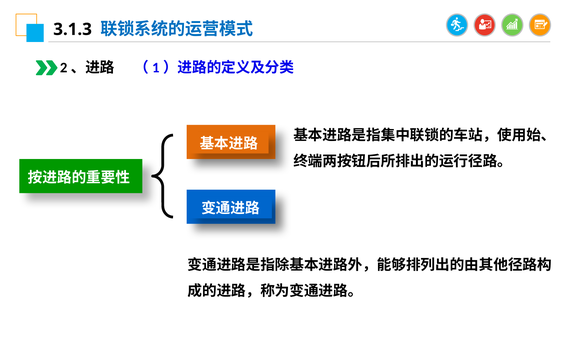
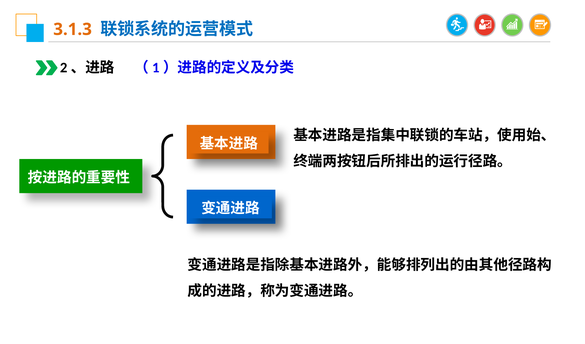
3.1.3 colour: black -> orange (73, 29)
